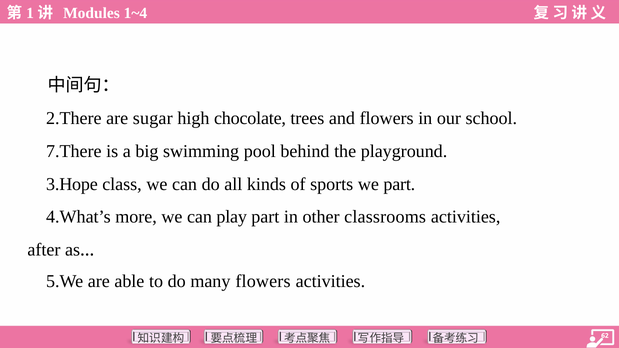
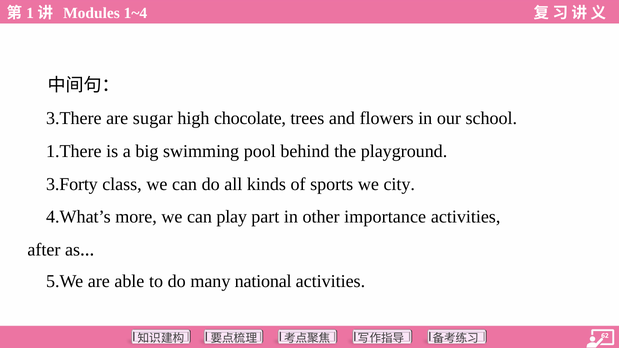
2.There: 2.There -> 3.There (74, 118)
7.There: 7.There -> 1.There (74, 151)
3.Hope: 3.Hope -> 3.Forty (72, 184)
we part: part -> city (399, 184)
classrooms: classrooms -> importance (385, 217)
many flowers: flowers -> national (263, 282)
